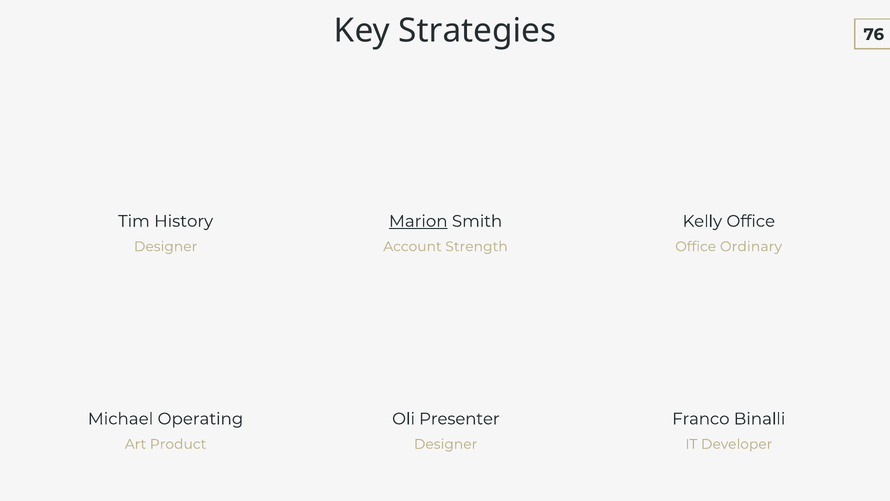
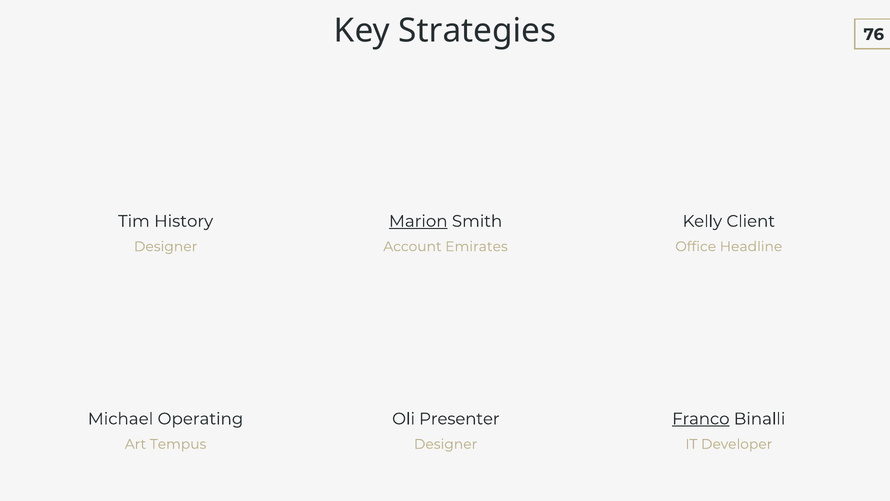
Kelly Office: Office -> Client (751, 221)
Strength: Strength -> Emirates (477, 246)
Ordinary: Ordinary -> Headline (751, 246)
Franco underline: none -> present (701, 419)
Product: Product -> Tempus (178, 444)
